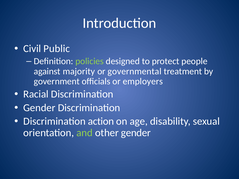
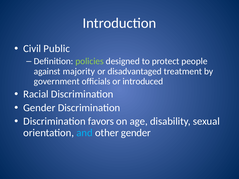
governmental: governmental -> disadvantaged (135, 71)
employers: employers -> introduced (143, 81)
action: action -> favors (101, 121)
and colour: light green -> light blue (85, 133)
